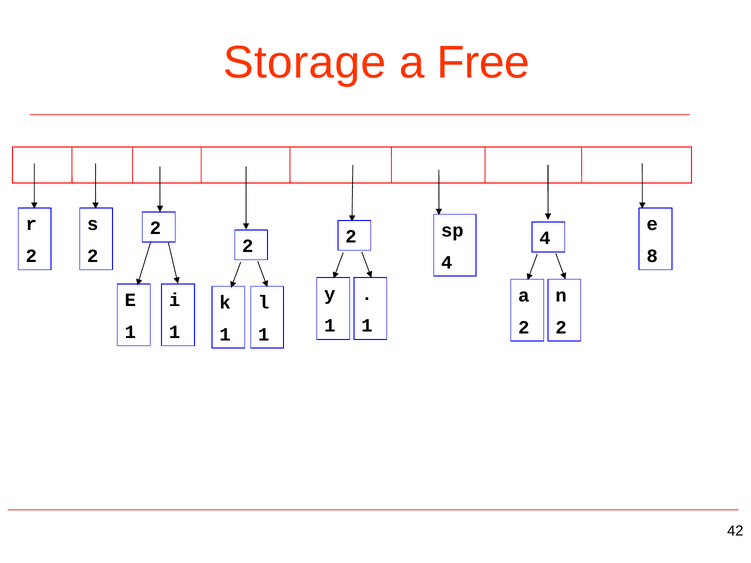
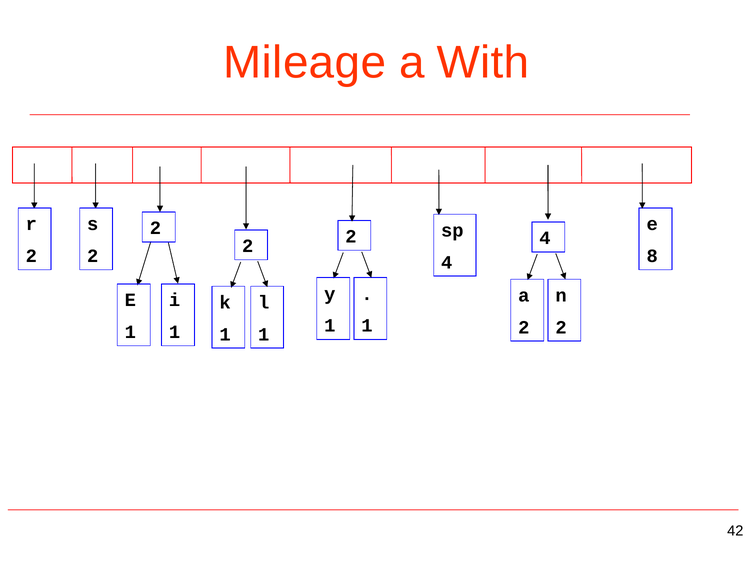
Storage: Storage -> Mileage (305, 63)
Free: Free -> With (483, 63)
